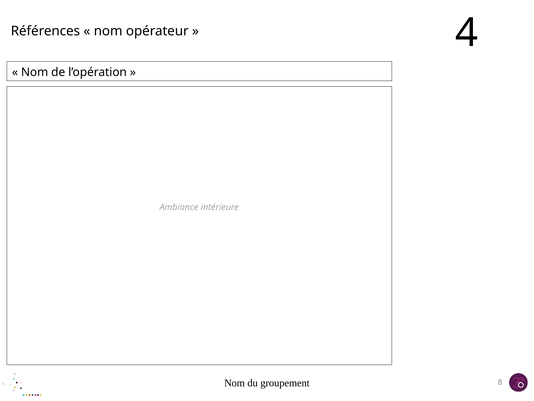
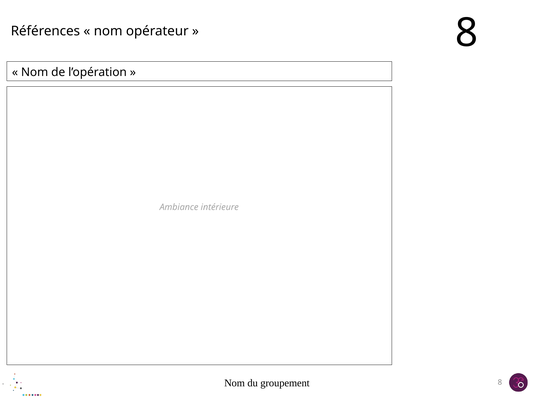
4: 4 -> 8 (467, 33)
